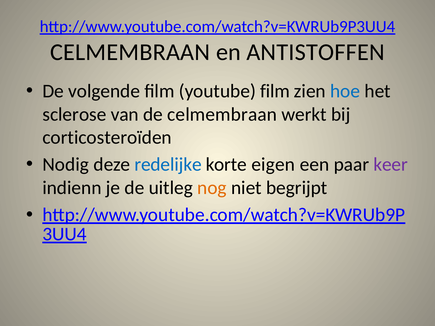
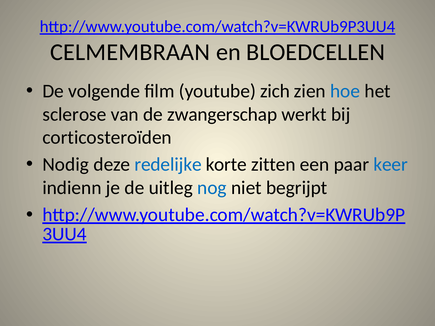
ANTISTOFFEN: ANTISTOFFEN -> BLOEDCELLEN (316, 52)
youtube film: film -> zich (275, 91)
de celmembraan: celmembraan -> zwangerschap (222, 114)
eigen: eigen -> zitten (273, 165)
keer colour: purple -> blue (391, 165)
nog colour: orange -> blue (212, 188)
